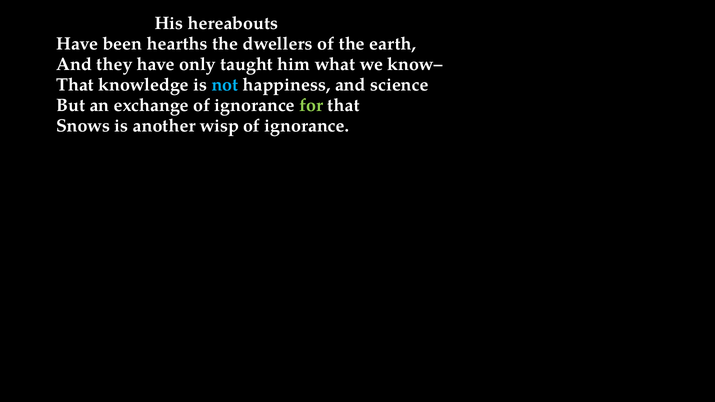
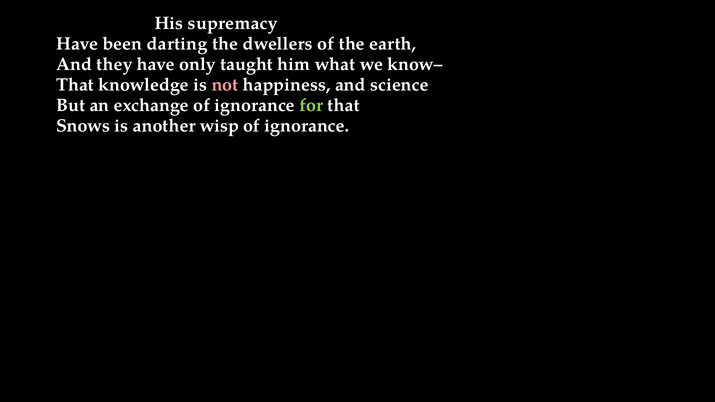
hereabouts: hereabouts -> supremacy (233, 23)
hearths: hearths -> darting (177, 44)
not colour: light blue -> pink (225, 85)
